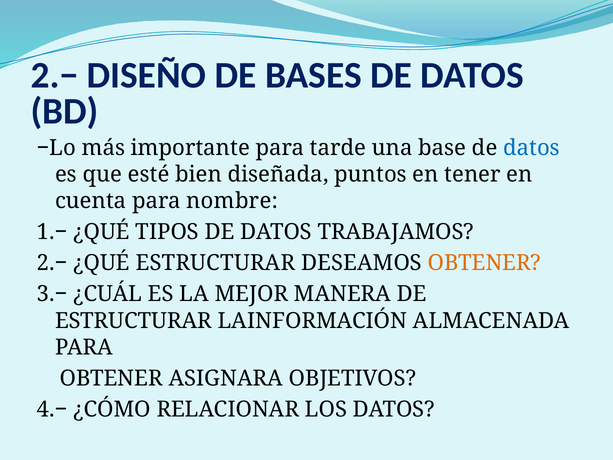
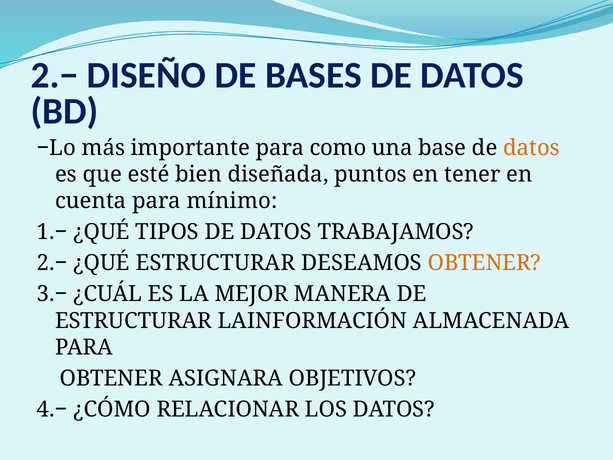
tarde: tarde -> como (338, 148)
datos colour: blue -> orange (531, 148)
nombre: nombre -> mínimo (232, 201)
